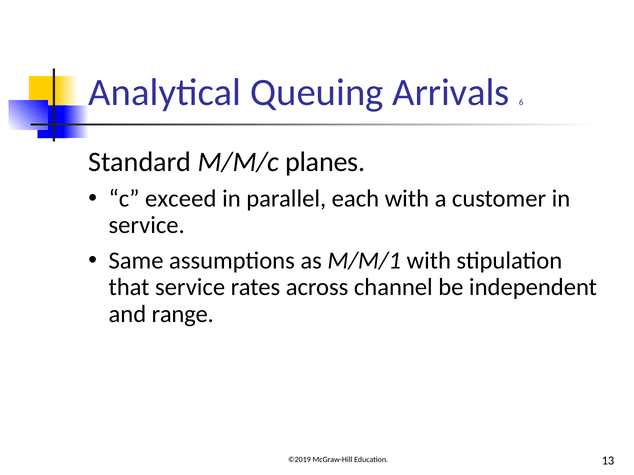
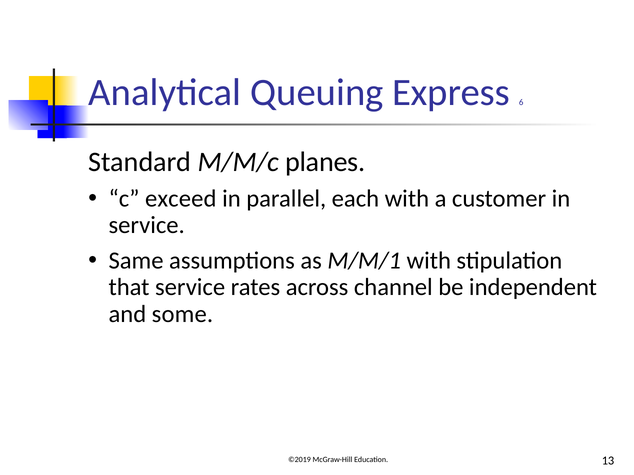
Arrivals: Arrivals -> Express (451, 92)
range: range -> some (182, 314)
